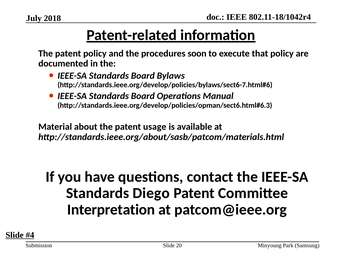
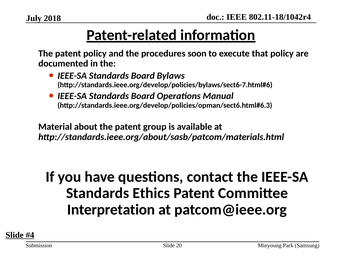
usage: usage -> group (155, 127)
Diego: Diego -> Ethics (151, 194)
